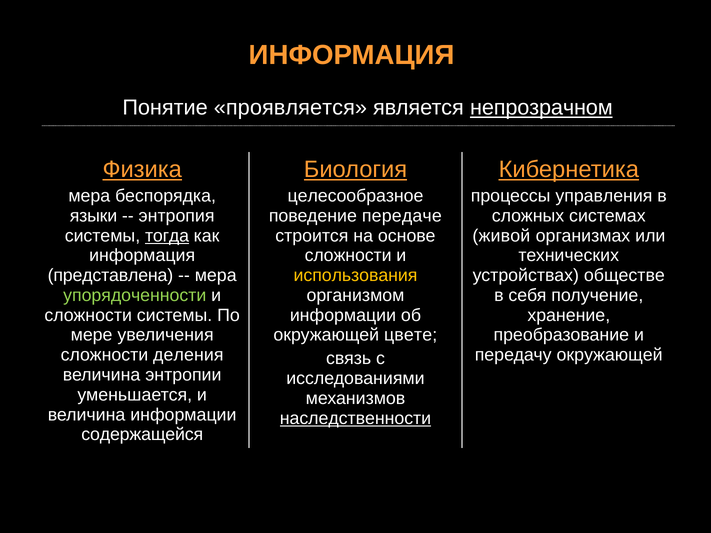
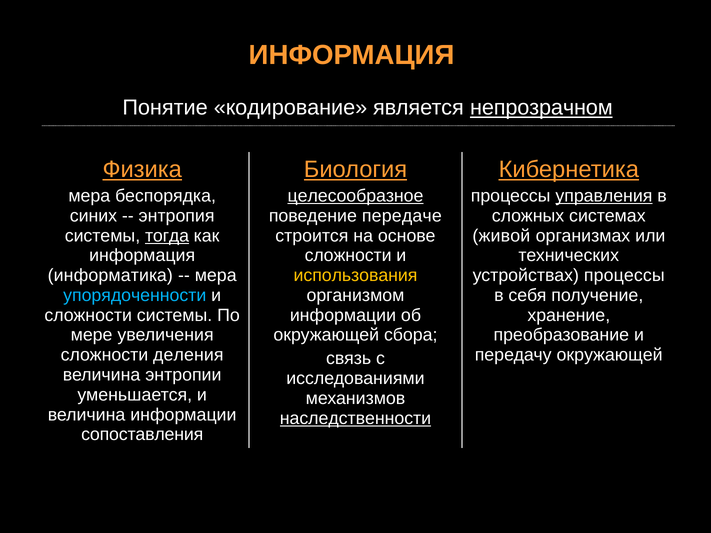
проявляется: проявляется -> кодирование (290, 108)
целесообразное underline: none -> present (356, 196)
управления underline: none -> present (604, 196)
языки: языки -> синих (93, 216)
представлена: представлена -> информатика (110, 276)
устройствах обществе: обществе -> процессы (624, 276)
упорядоченности colour: light green -> light blue (135, 295)
цвете: цвете -> сбора (411, 335)
содержащейся: содержащейся -> сопоставления (142, 435)
